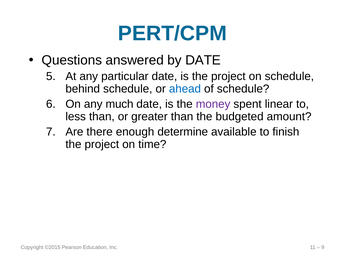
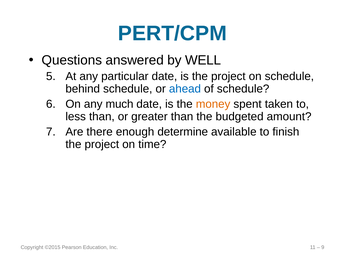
by DATE: DATE -> WELL (203, 60)
money colour: purple -> orange (213, 104)
linear: linear -> taken (279, 104)
